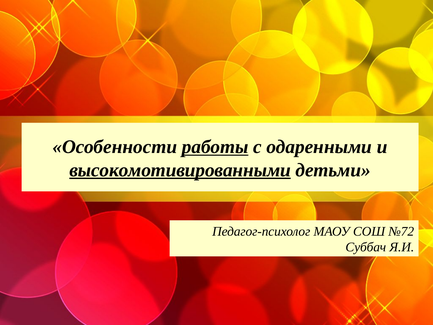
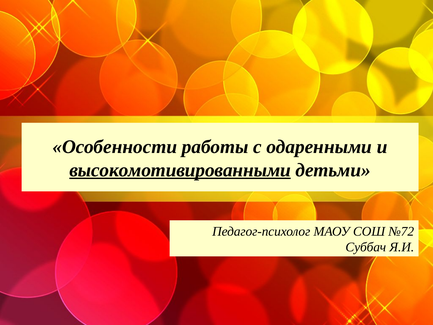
работы underline: present -> none (215, 147)
